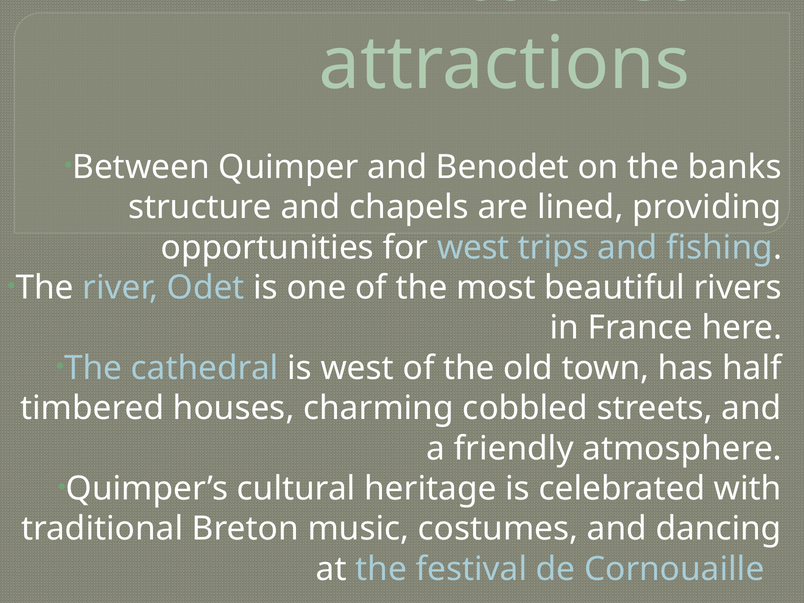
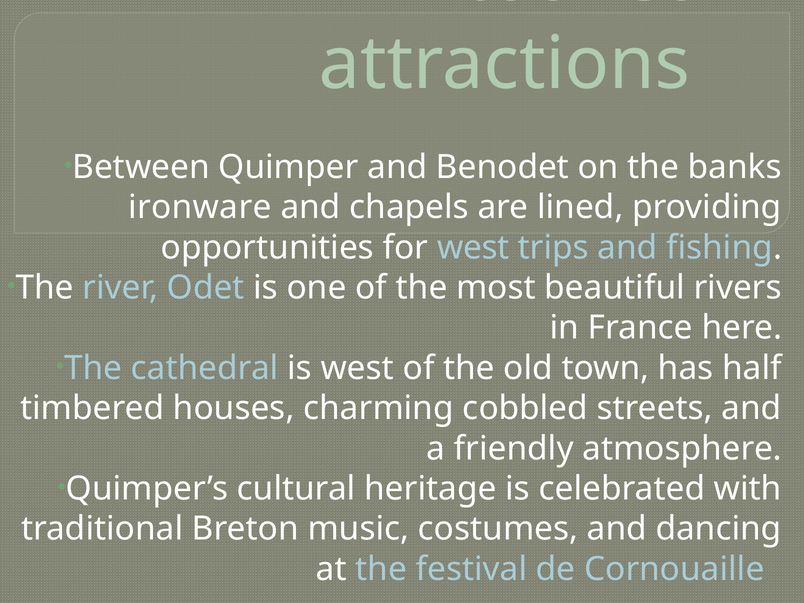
structure: structure -> ironware (200, 207)
